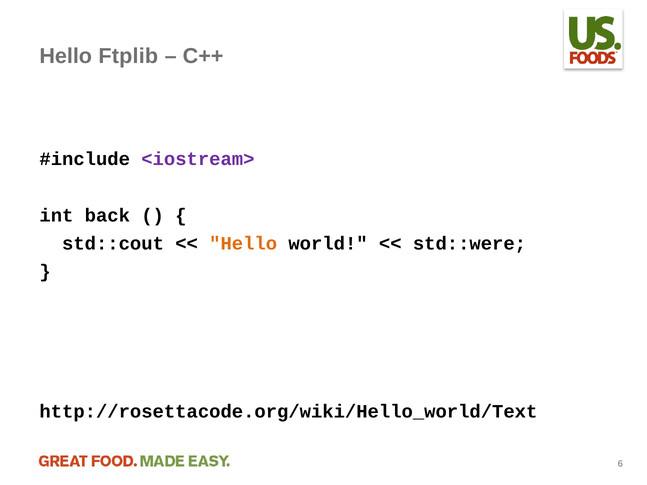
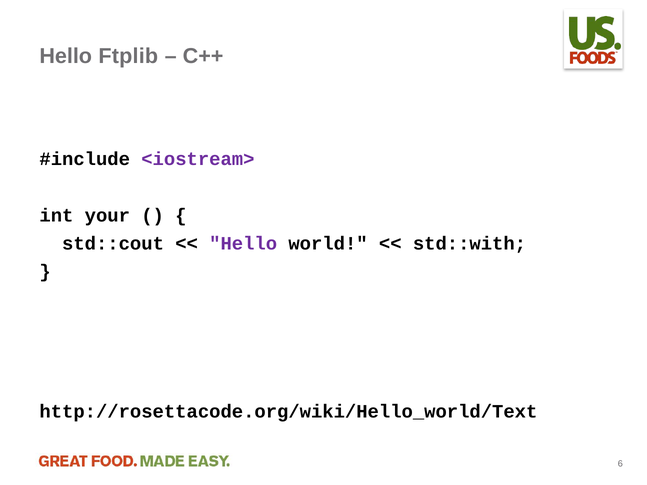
back: back -> your (107, 215)
Hello colour: orange -> purple (243, 243)
std::were: std::were -> std::with (469, 243)
